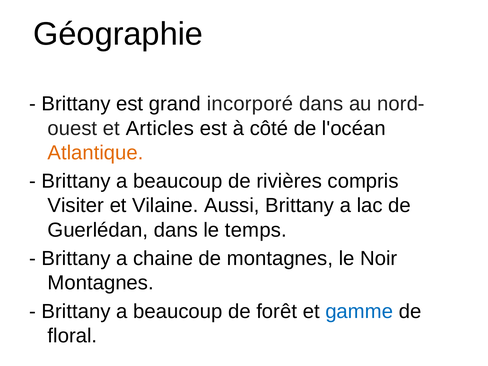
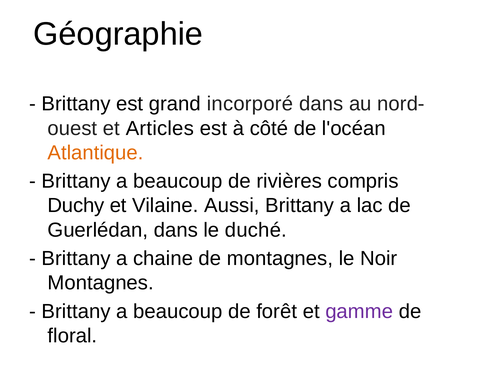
Visiter: Visiter -> Duchy (76, 206)
temps: temps -> duché (256, 230)
gamme colour: blue -> purple (359, 311)
